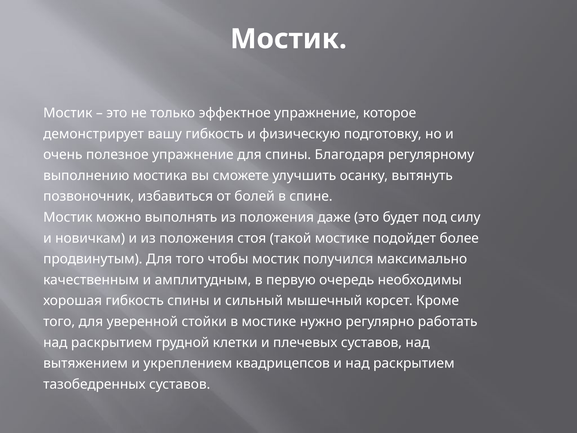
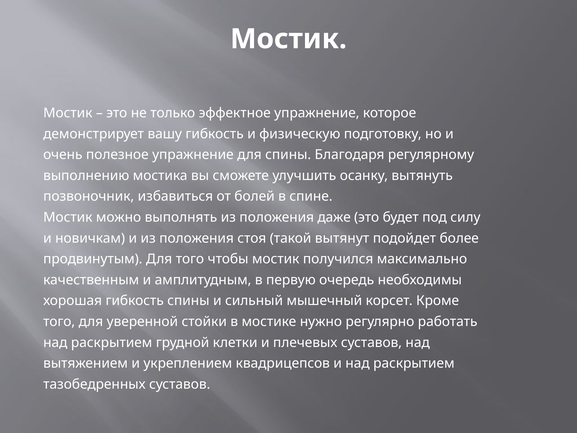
такой мостике: мостике -> вытянут (342, 238)
